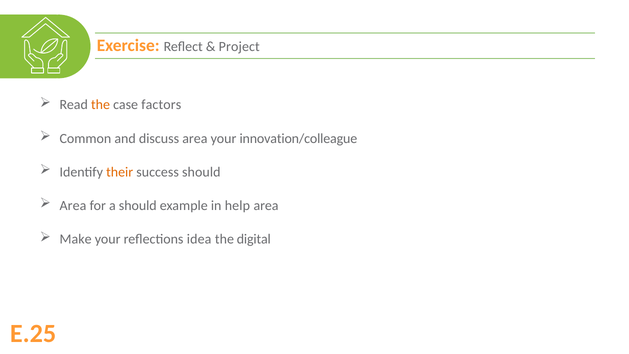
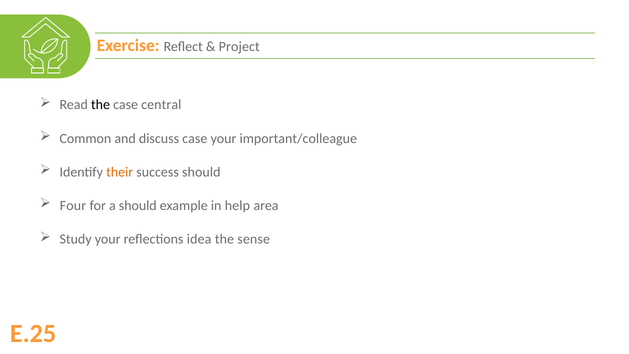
the colour: orange -> black (101, 105)
factors: factors -> central (161, 105)
discuss area: area -> case (195, 138)
innovation/colleague: innovation/colleague -> important/colleague (298, 138)
Area: Area -> Four (73, 205)
Make: Make -> Study (76, 239)
digital: digital -> sense (254, 239)
